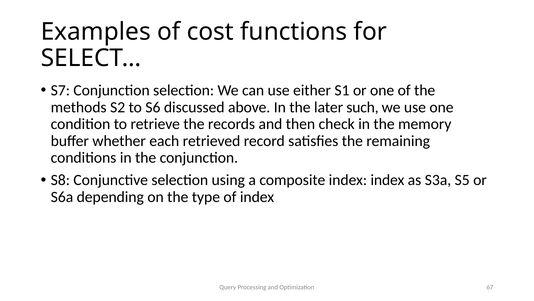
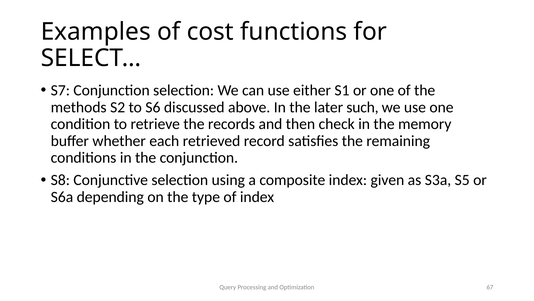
index index: index -> given (387, 180)
